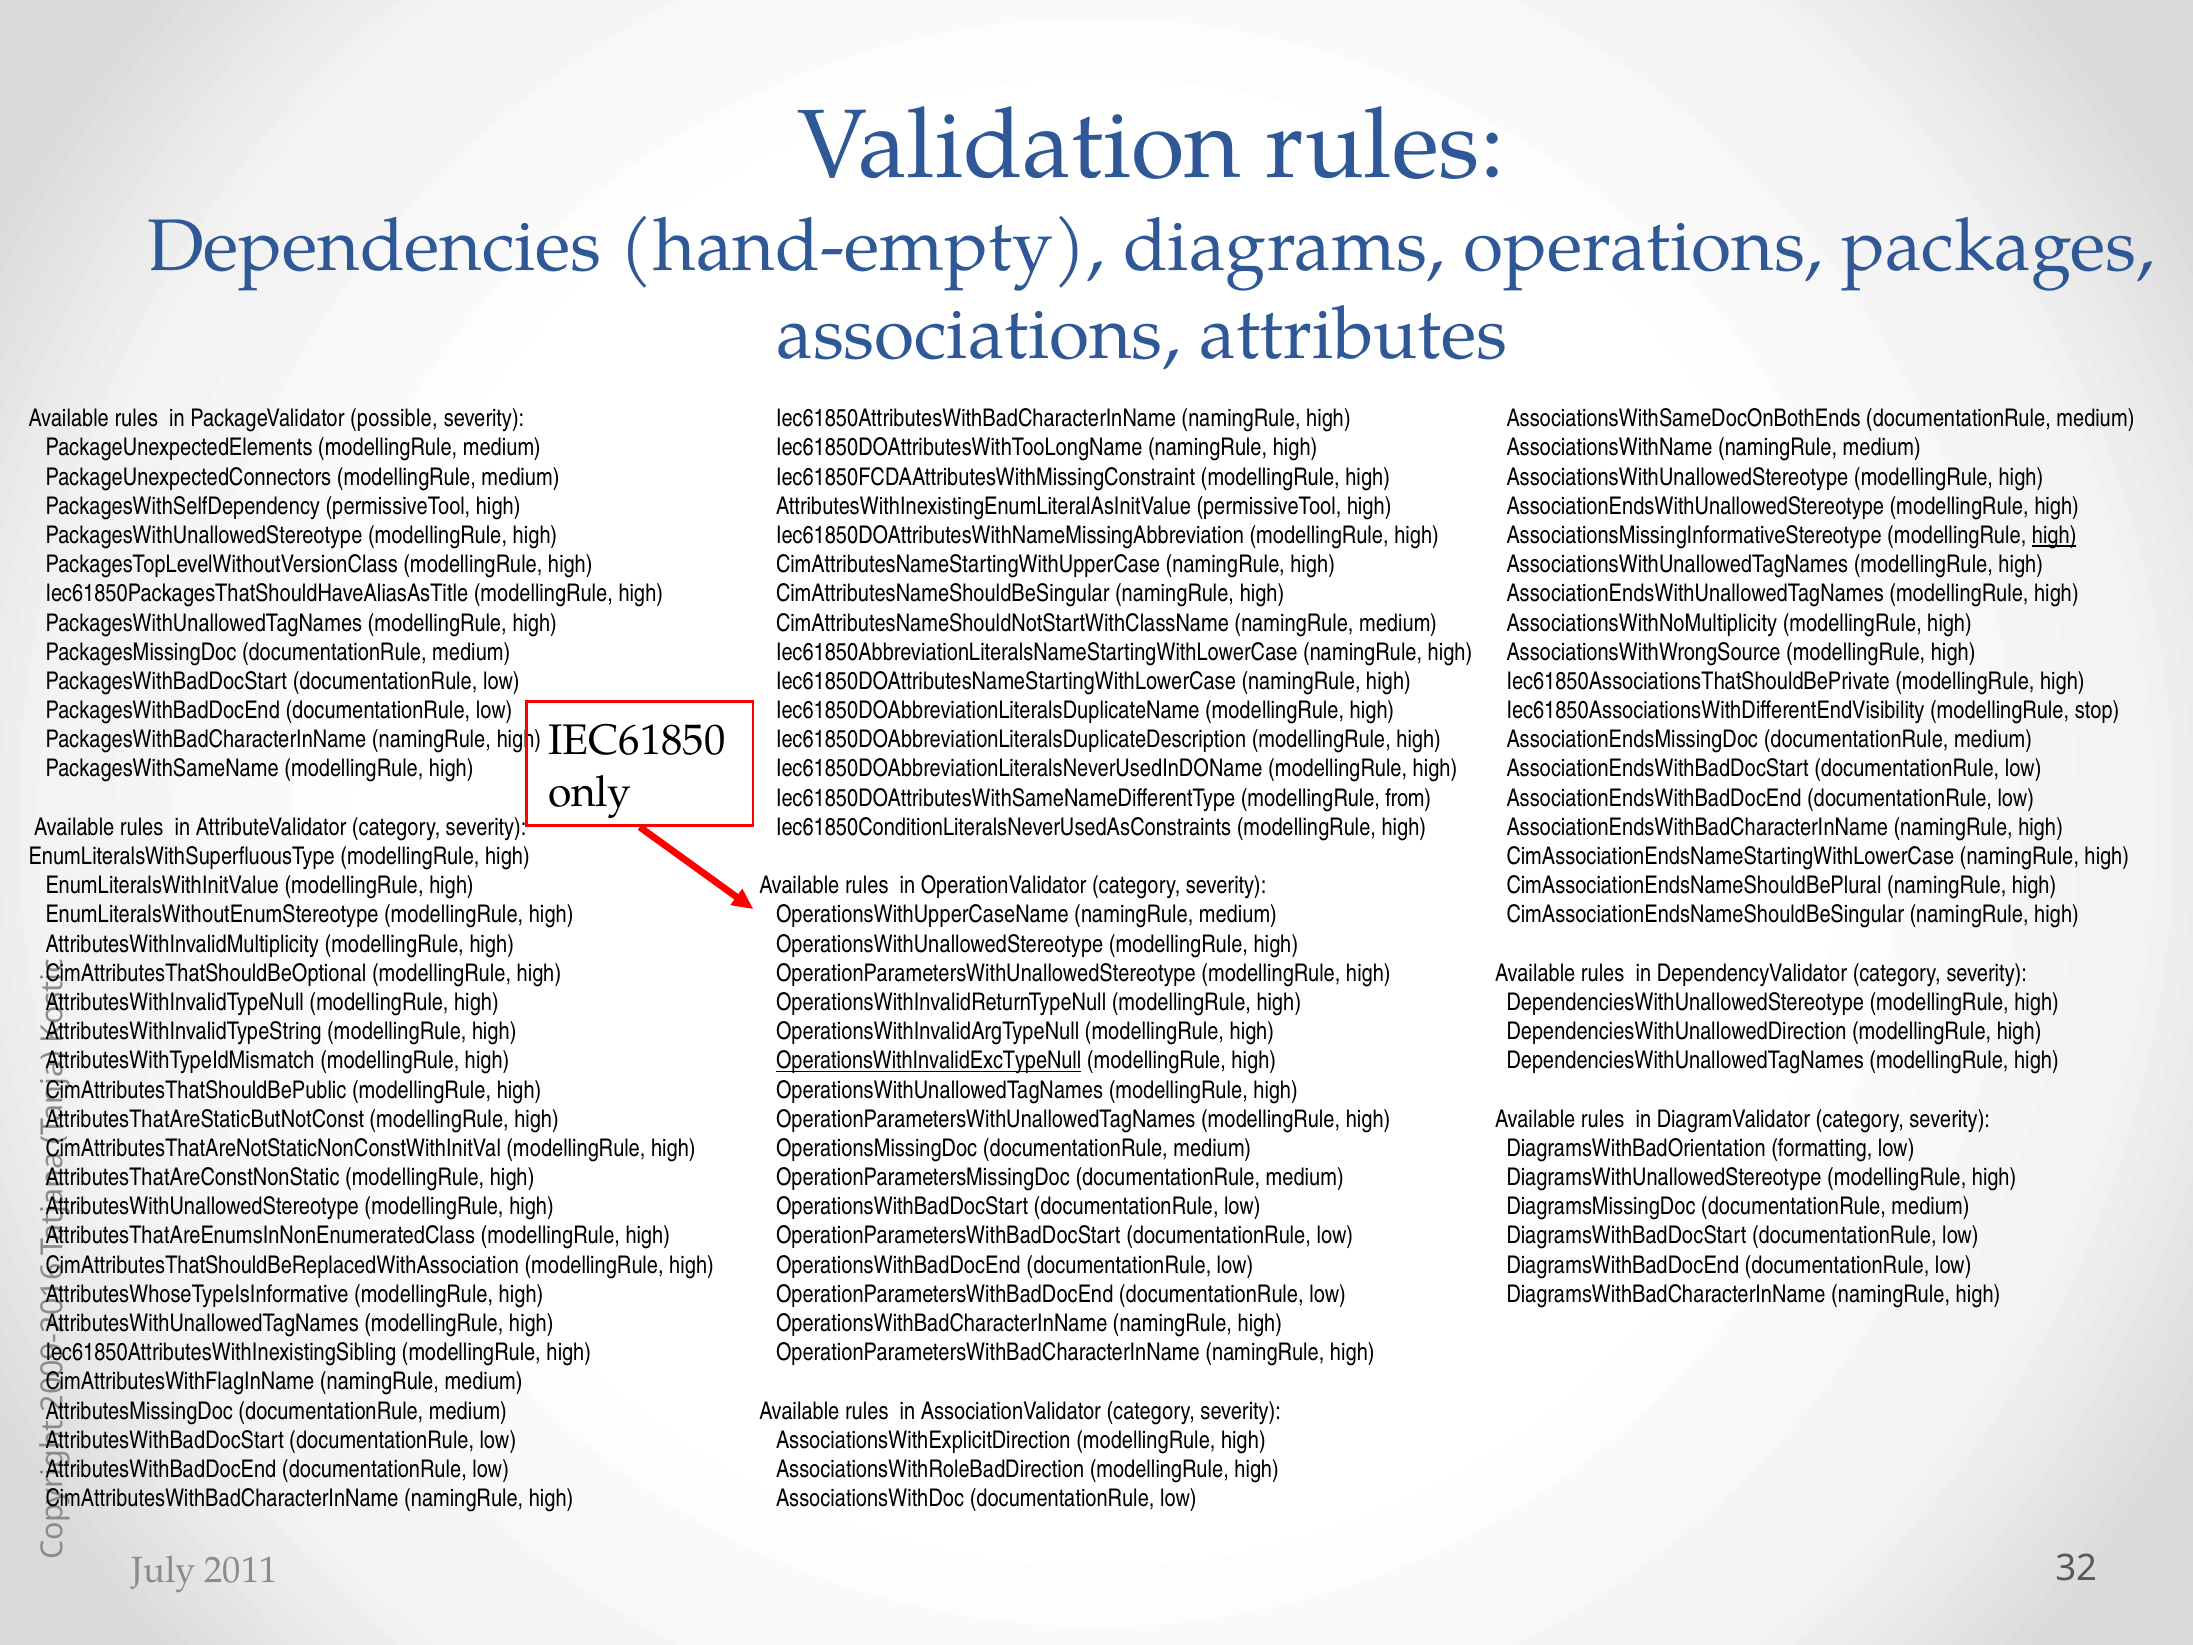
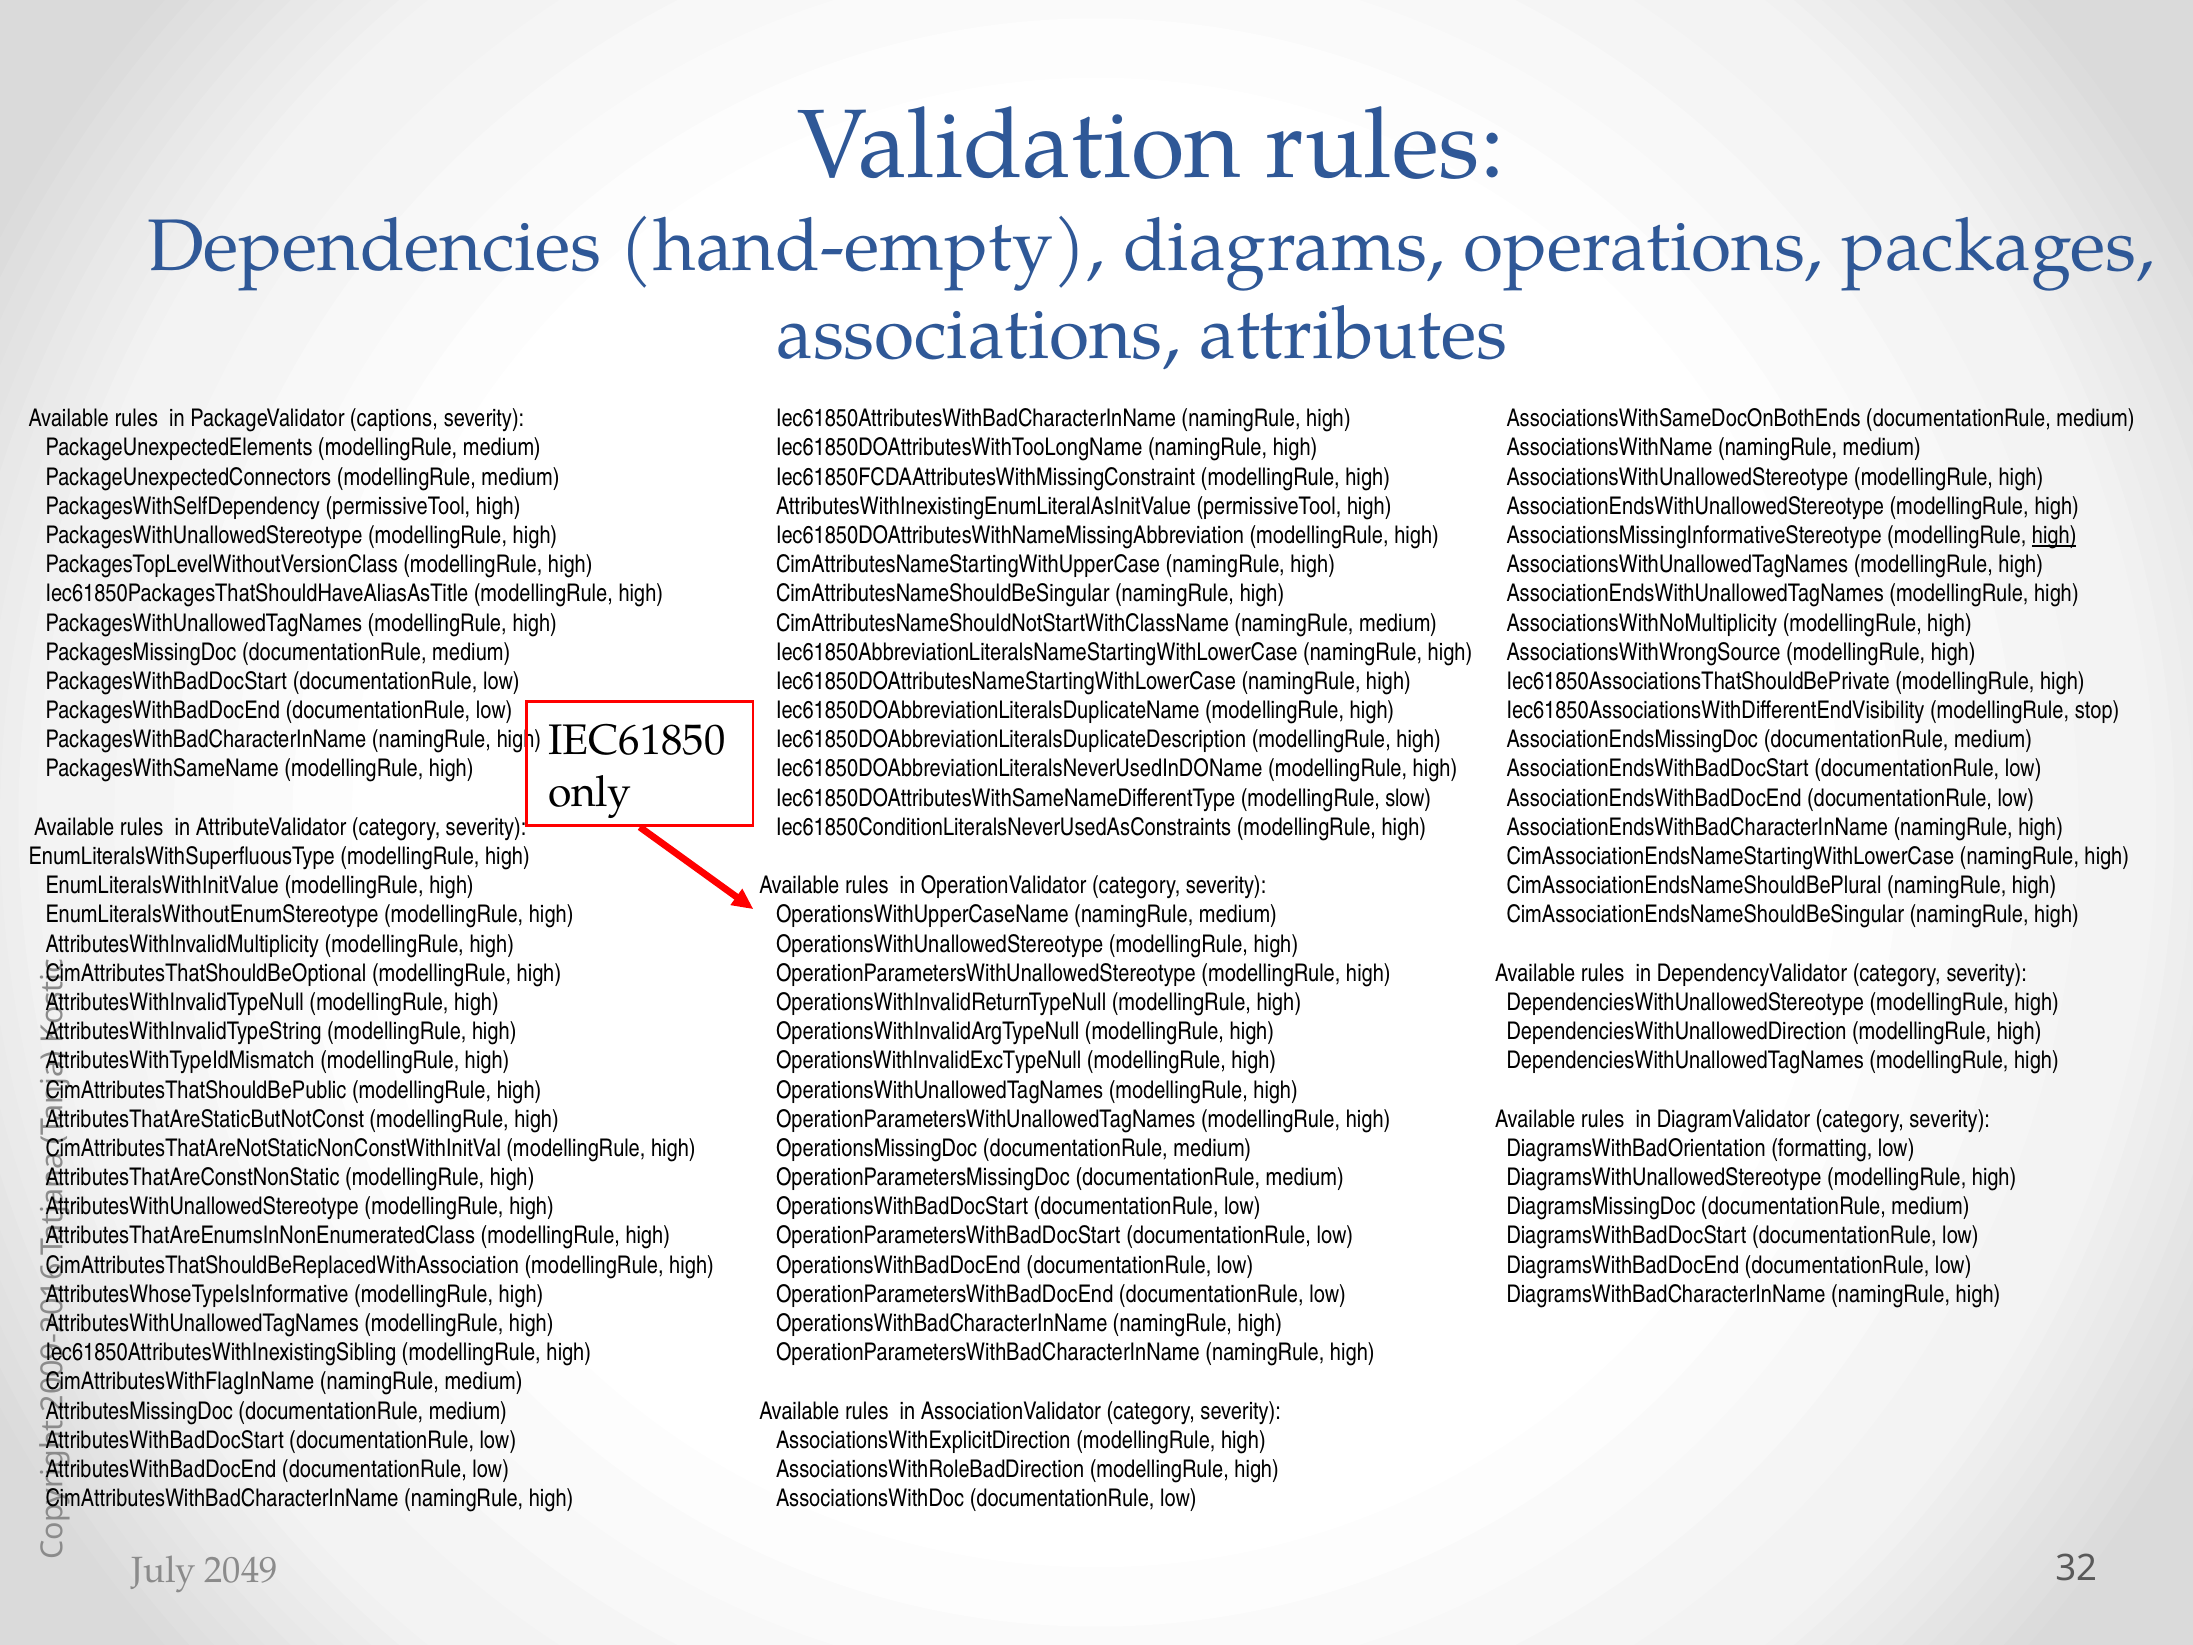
possible: possible -> captions (394, 419)
from: from -> slow (1408, 798)
OperationsWithInvalidExcTypeNull underline: present -> none (929, 1061)
2011: 2011 -> 2049 (241, 1571)
